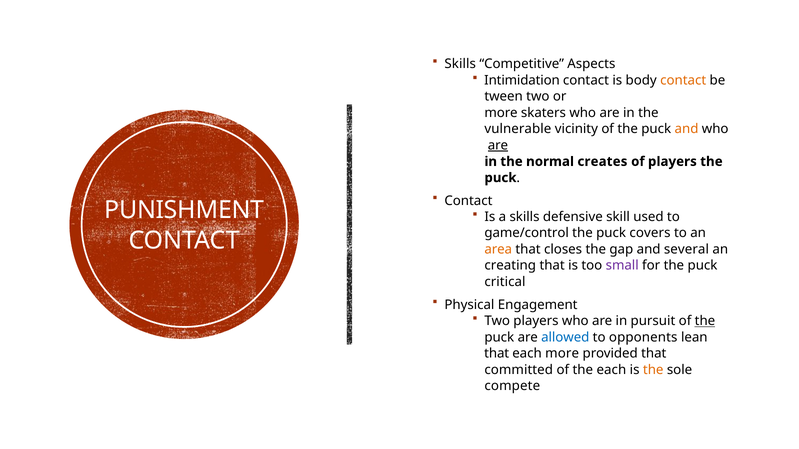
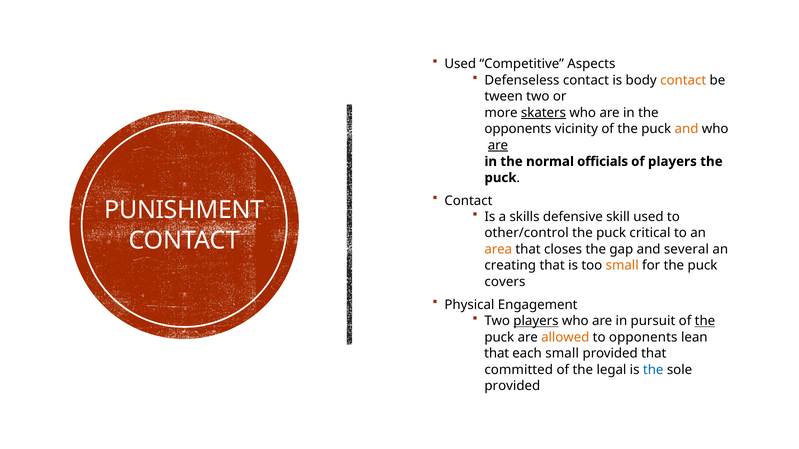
Skills: Skills -> Used (460, 64)
Intimidation: Intimidation -> Defenseless (522, 80)
skaters underline: none -> present (543, 113)
vulnerable: vulnerable -> opponents (518, 129)
creates: creates -> officials (603, 162)
game/control: game/control -> other/control (527, 233)
covers: covers -> critical (650, 233)
small colour: purple -> orange (622, 266)
critical: critical -> covers (505, 282)
players underline: none -> present (536, 321)
allowed colour: blue -> orange (565, 338)
each more: more -> small (562, 354)
the each: each -> legal (611, 370)
the colour: orange -> blue (653, 370)
compete: compete -> provided (512, 386)
